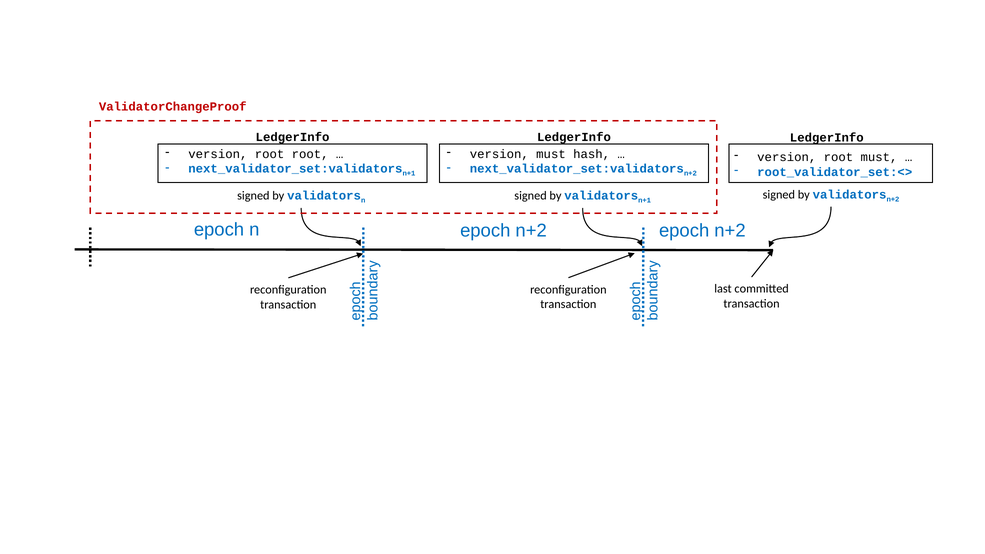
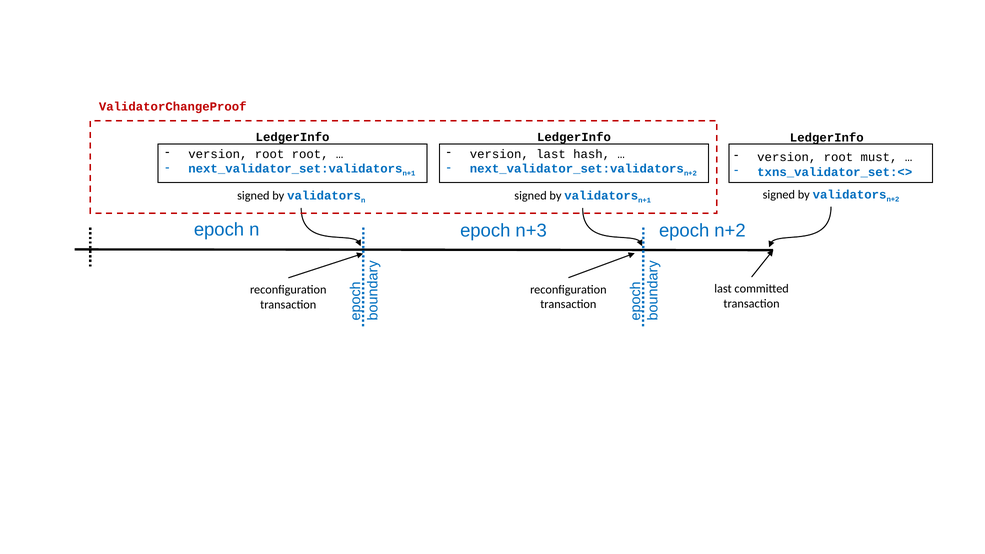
version must: must -> last (551, 154)
root_validator_set:<>: root_validator_set:<> -> txns_validator_set:<> (835, 172)
n epoch n+2: n+2 -> n+3 (531, 231)
